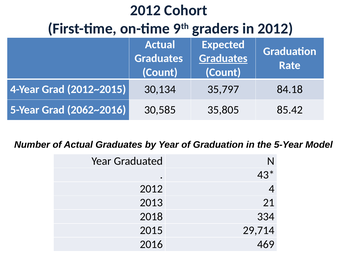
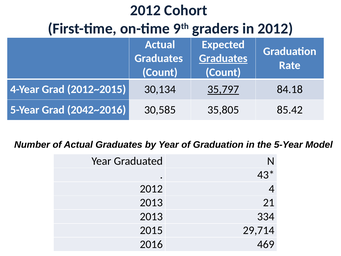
35,797 underline: none -> present (223, 89)
2062~2016: 2062~2016 -> 2042~2016 (97, 110)
2018: 2018 -> 2013 (151, 216)
